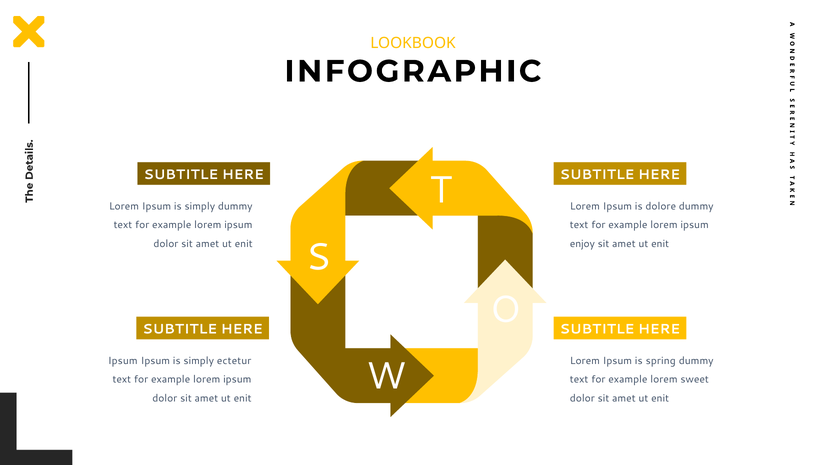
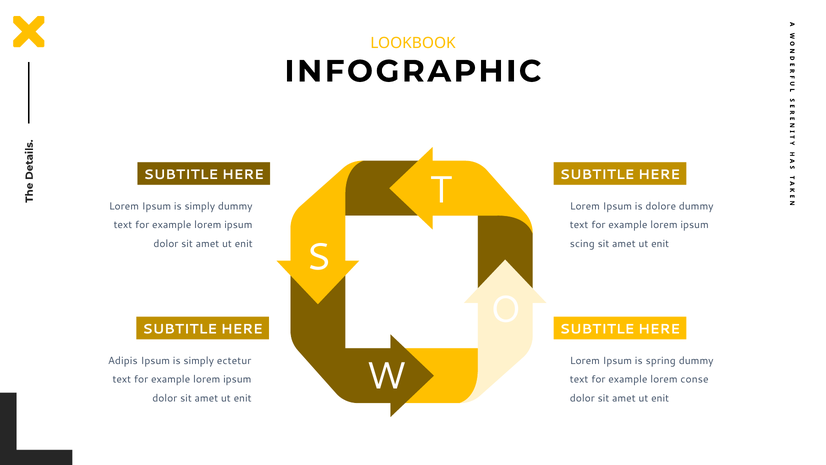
enjoy: enjoy -> scing (582, 243)
Ipsum: Ipsum -> Adipis (123, 361)
sweet: sweet -> conse (695, 379)
